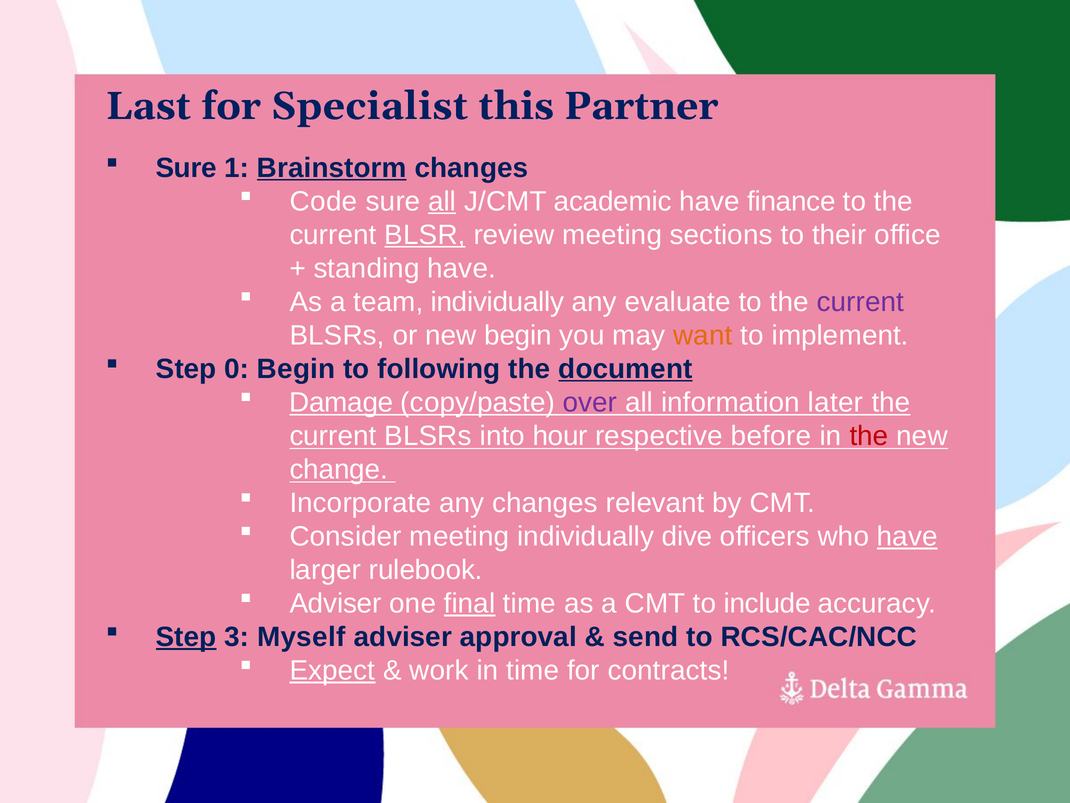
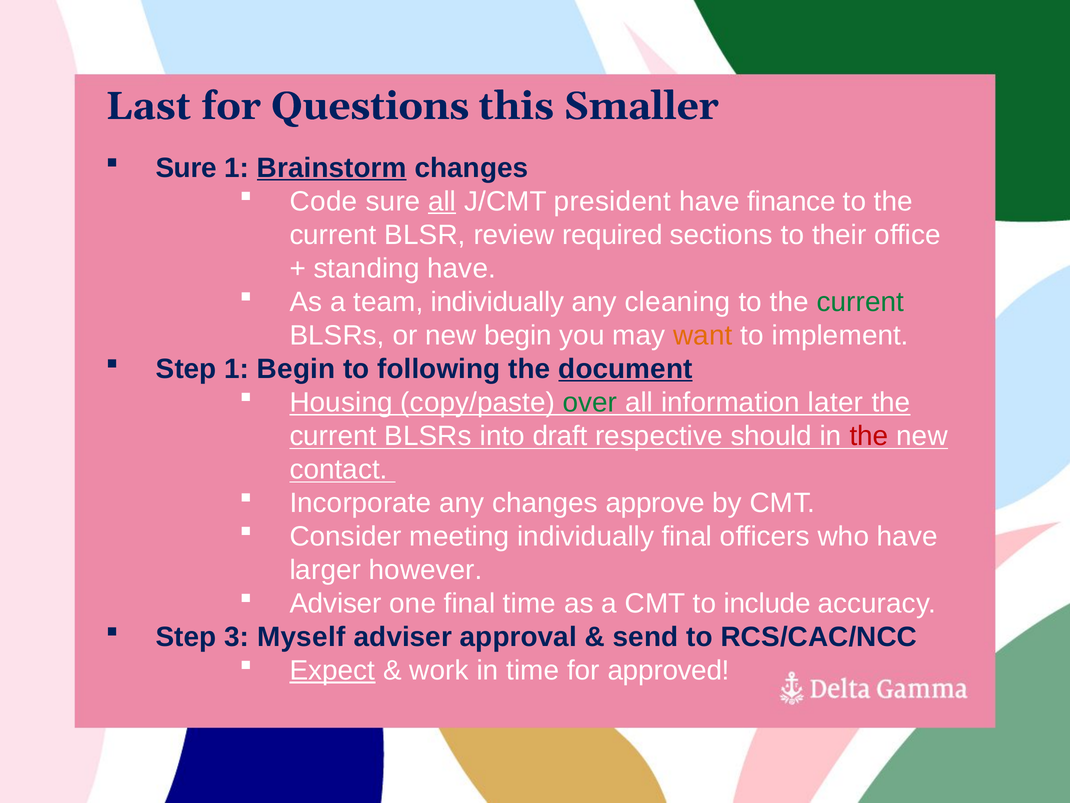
Specialist: Specialist -> Questions (370, 106)
Partner: Partner -> Smaller (641, 106)
academic: academic -> president (612, 201)
BLSR underline: present -> none (425, 235)
review meeting: meeting -> required (612, 235)
evaluate: evaluate -> cleaning (678, 302)
current colour: purple -> green (860, 302)
Step 0: 0 -> 1 (237, 369)
Damage: Damage -> Housing (341, 402)
over colour: purple -> green (590, 402)
hour: hour -> draft (560, 436)
before: before -> should (771, 436)
change: change -> contact (339, 469)
relevant: relevant -> approve (655, 503)
individually dive: dive -> final (687, 536)
have underline: present -> none (907, 536)
rulebook: rulebook -> however (426, 570)
final underline: present -> none (470, 603)
Step underline: present -> none (186, 637)
contracts: contracts -> approved (669, 670)
